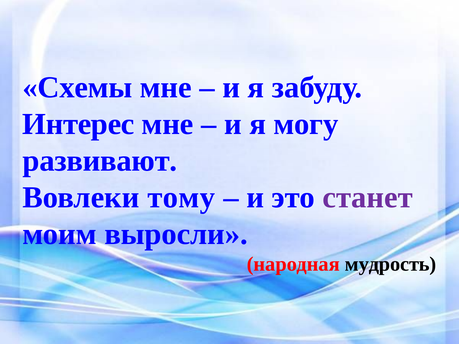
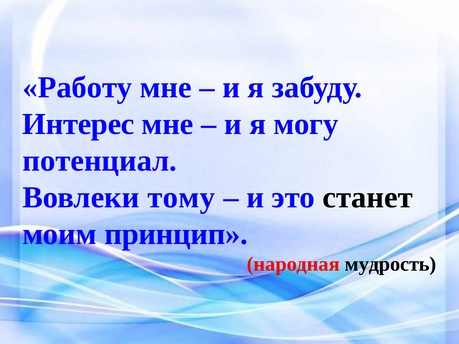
Схемы: Схемы -> Работу (77, 88)
развивают: развивают -> потенциал (100, 161)
станет colour: purple -> black (368, 198)
выросли: выросли -> принцип (176, 234)
